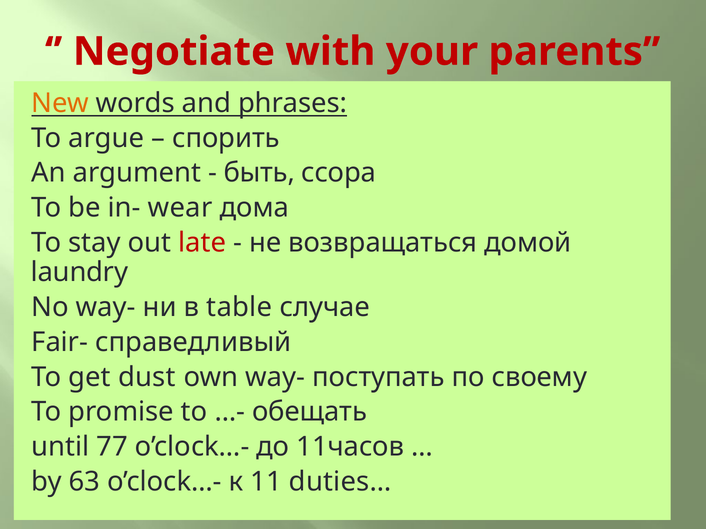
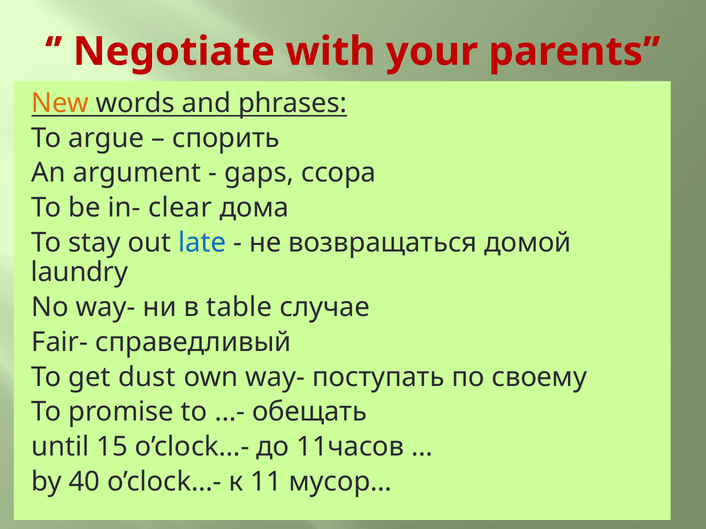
быть: быть -> gaps (259, 173)
wear: wear -> clear (180, 208)
late colour: red -> blue (202, 243)
77: 77 -> 15 (112, 447)
63: 63 -> 40 (84, 482)
duties…: duties… -> мусор… (340, 482)
